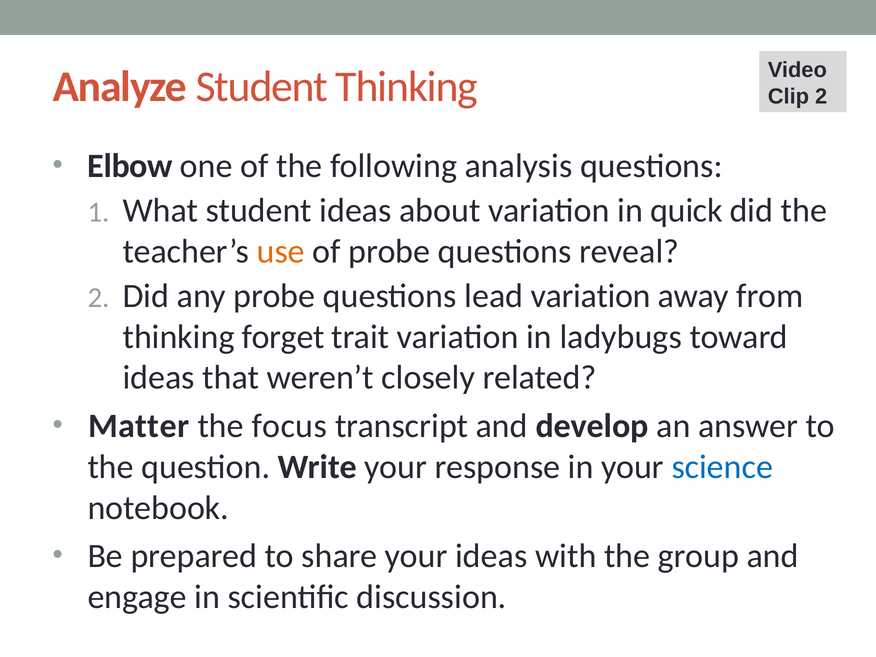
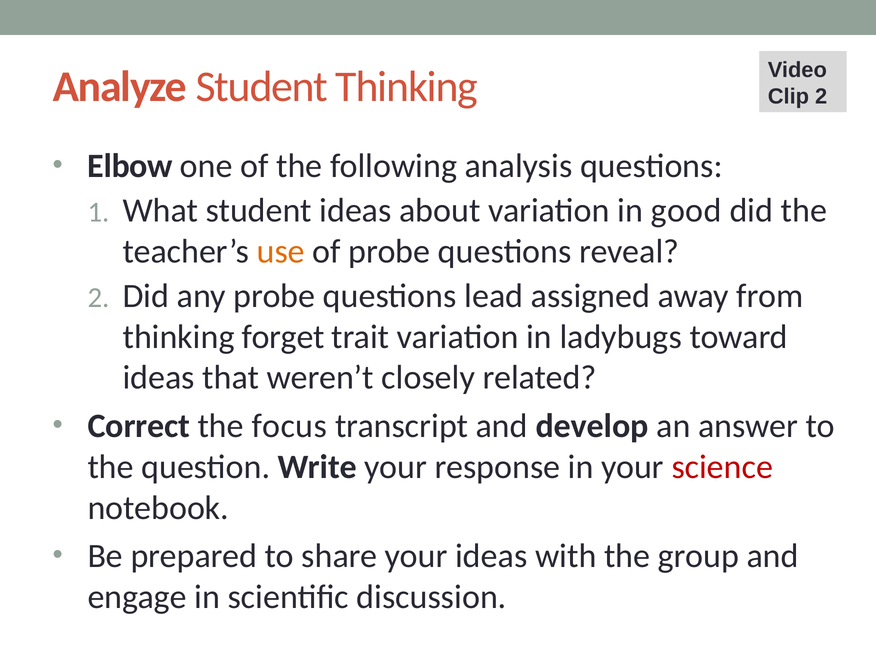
quick: quick -> good (686, 210)
lead variation: variation -> assigned (590, 296)
Matter: Matter -> Correct (139, 426)
science colour: blue -> red (722, 467)
